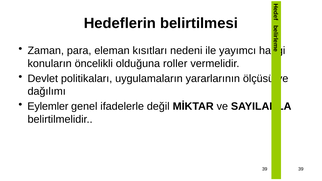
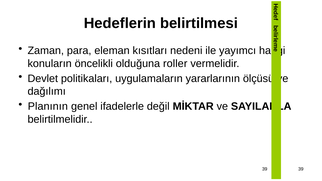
Eylemler: Eylemler -> Planının (48, 106)
